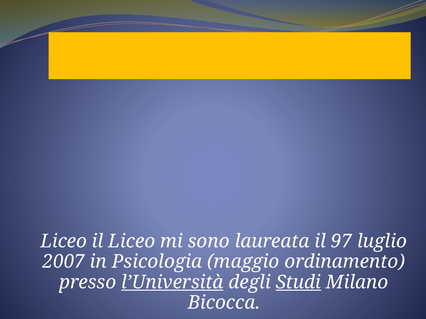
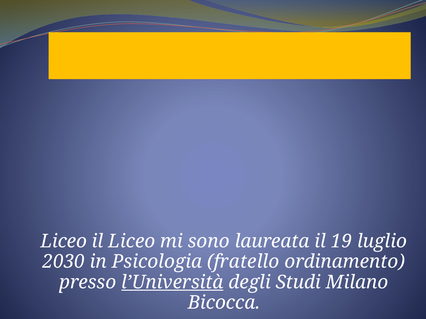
97: 97 -> 19 (342, 242)
2007: 2007 -> 2030 (64, 262)
maggio: maggio -> fratello (243, 262)
Studi underline: present -> none (298, 283)
